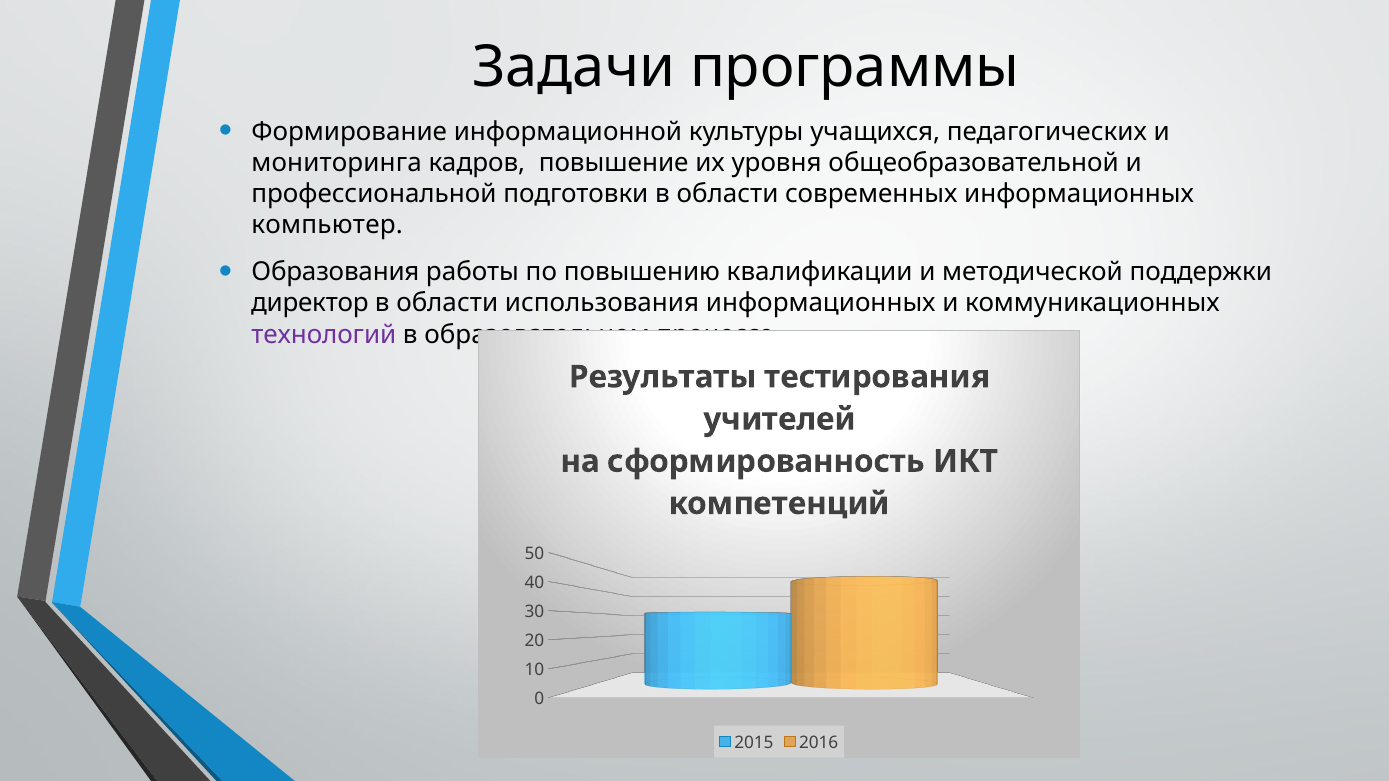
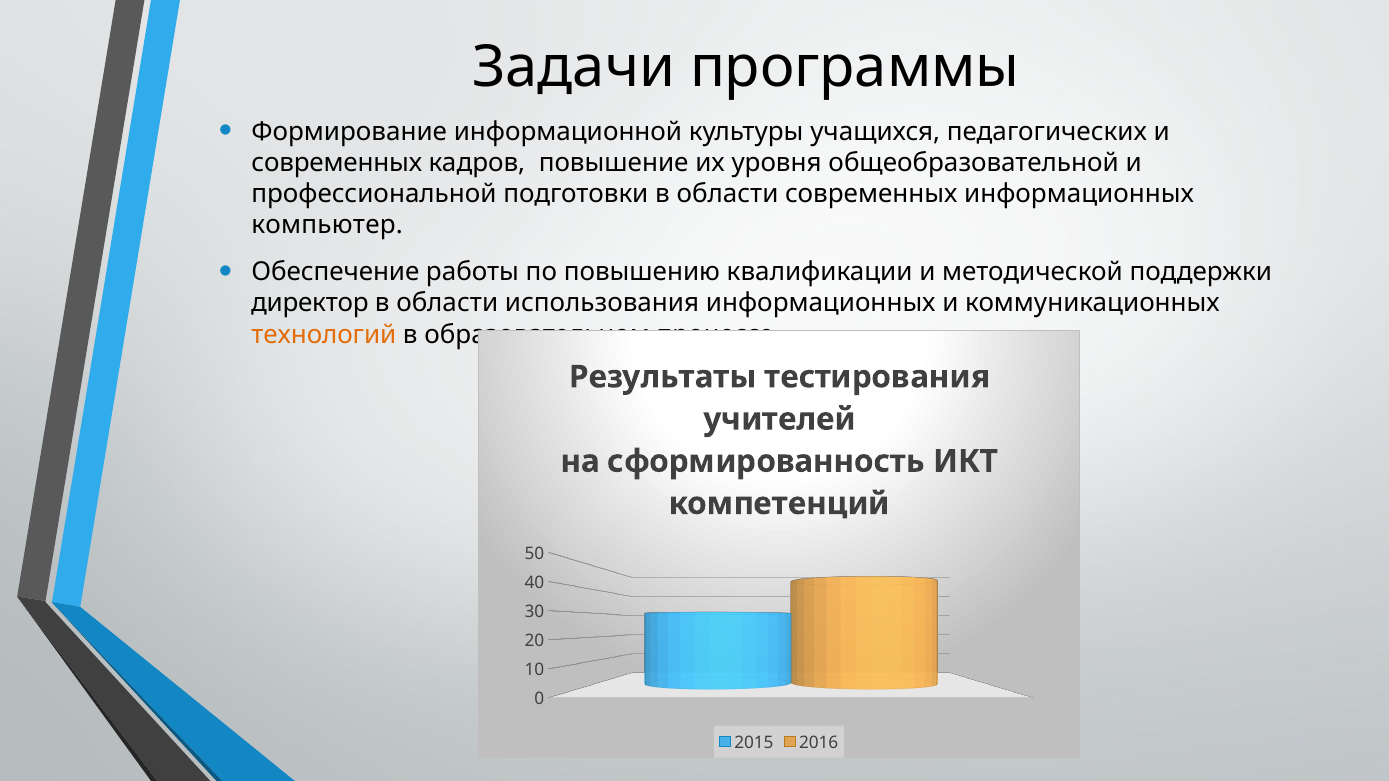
мониторинга: мониторинга -> современных (337, 163)
Образования: Образования -> Обеспечение (335, 272)
технологий colour: purple -> orange (324, 335)
